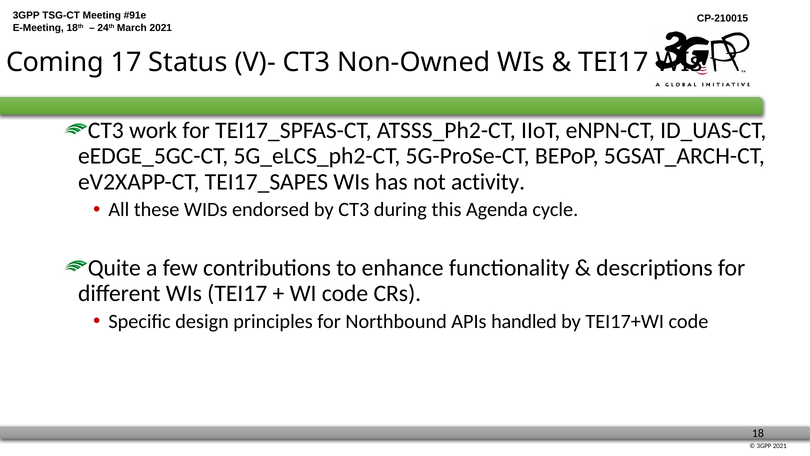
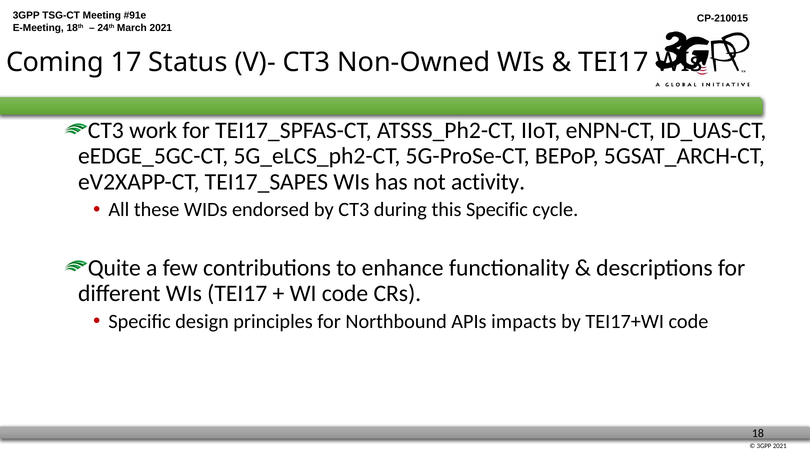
this Agenda: Agenda -> Specific (497, 209)
handled: handled -> impacts (524, 321)
